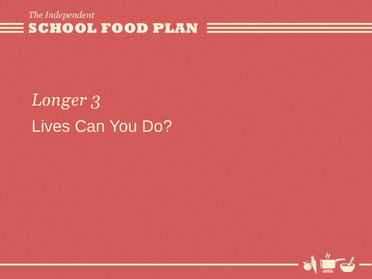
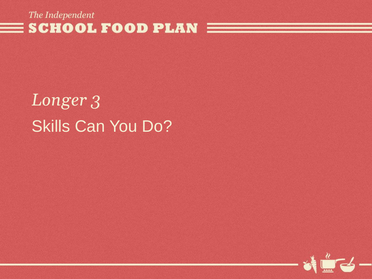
Lives: Lives -> Skills (51, 126)
